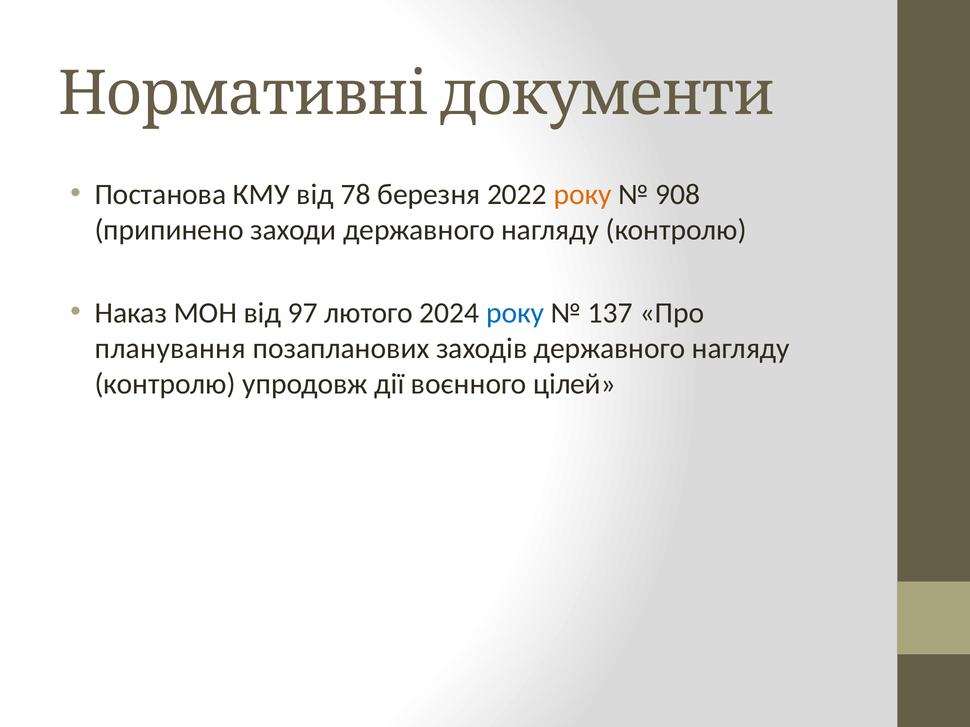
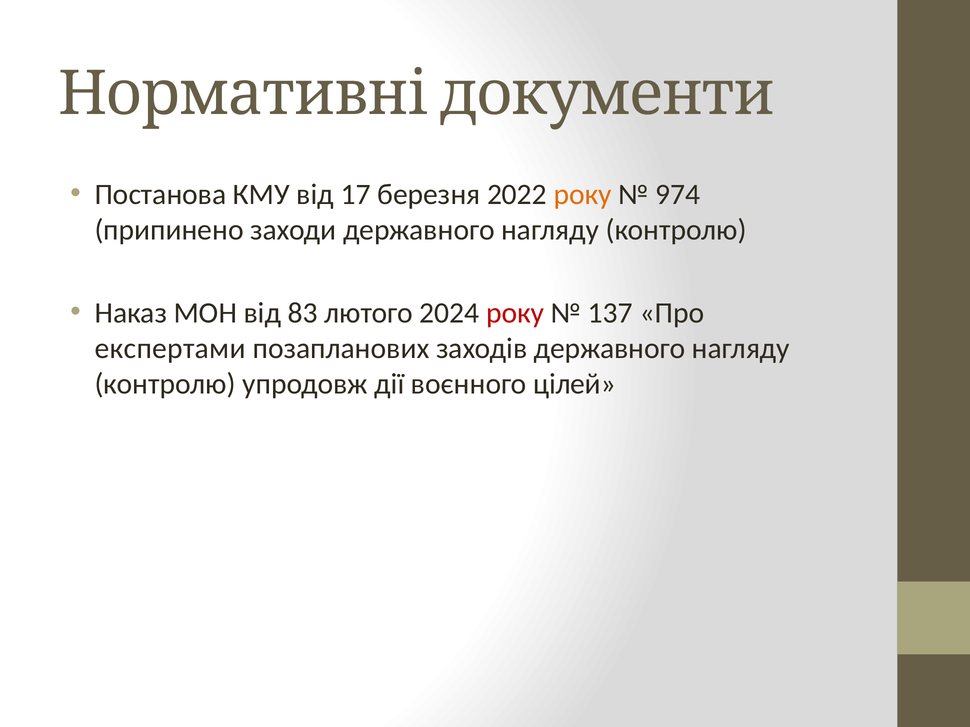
78: 78 -> 17 (356, 194)
908: 908 -> 974 (678, 194)
97: 97 -> 83 (303, 313)
року colour: blue -> red (515, 313)
планування: планування -> експертами (170, 349)
